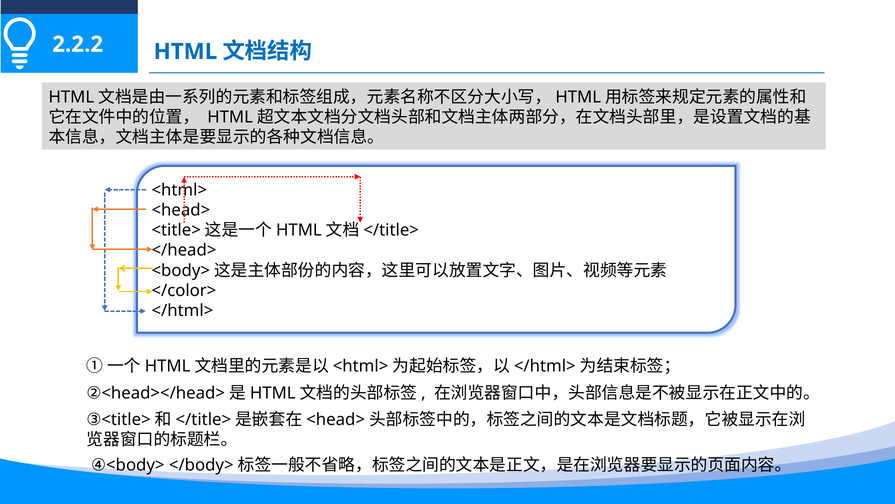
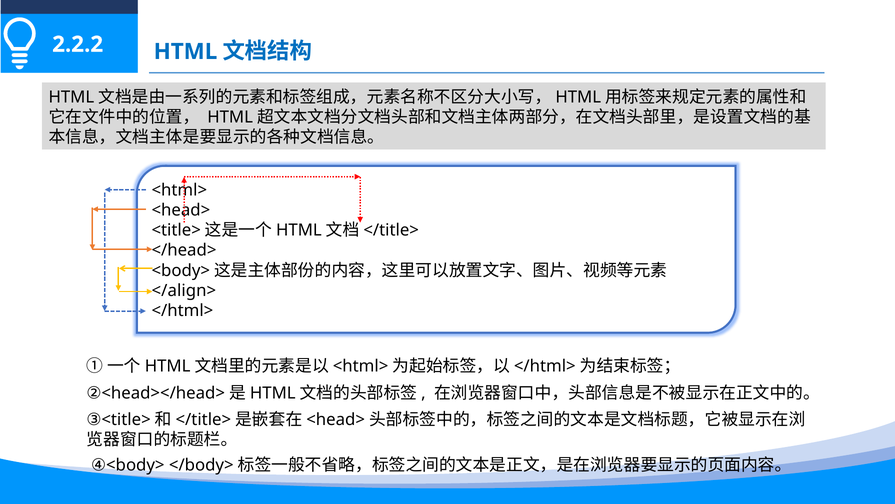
</color>: </color> -> </align> (184, 290)
